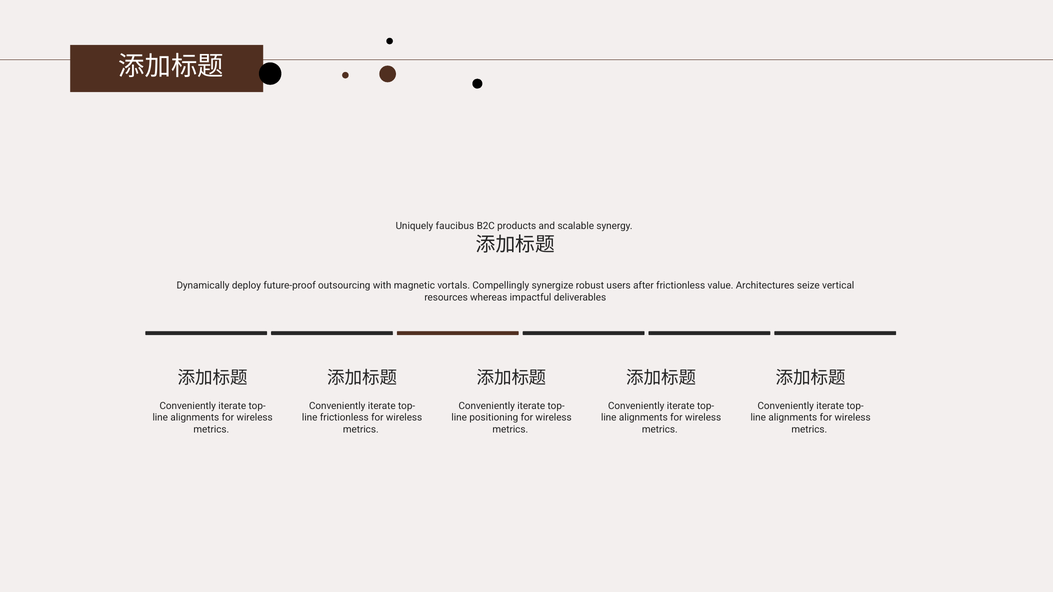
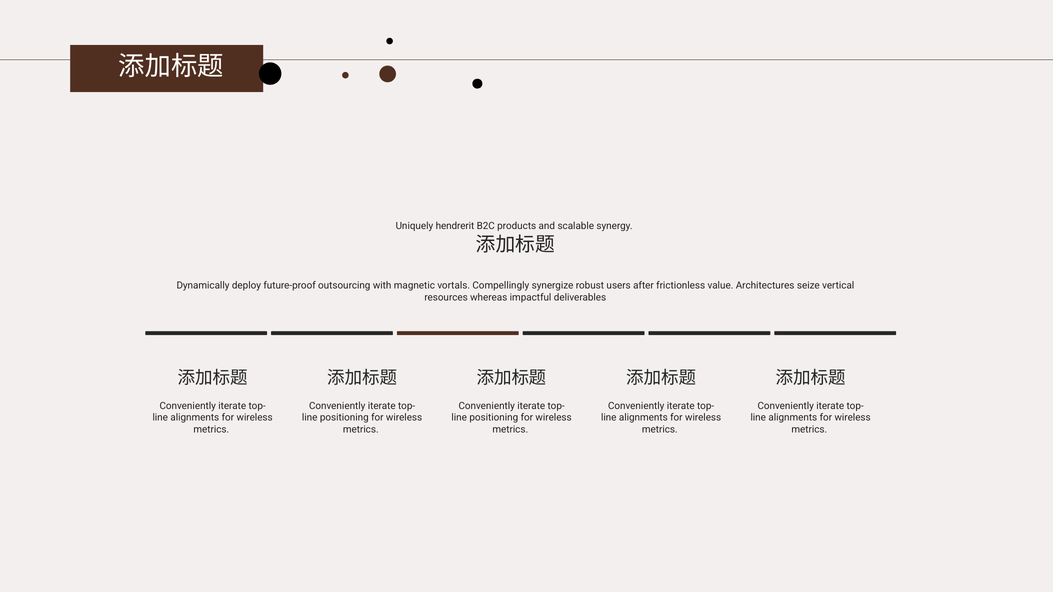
faucibus: faucibus -> hendrerit (455, 226)
frictionless: frictionless -> positioning (344, 418)
